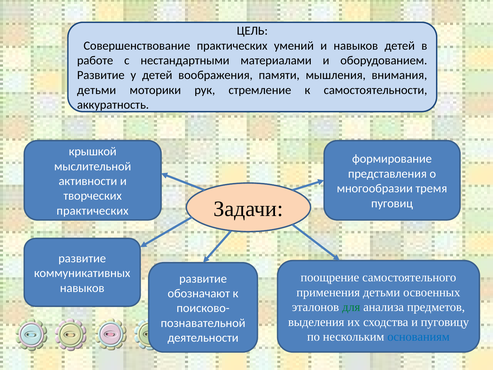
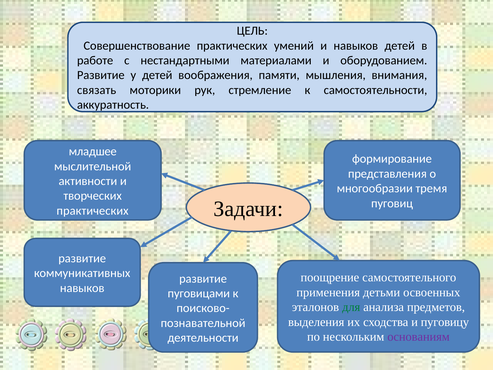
детьми: детьми -> связать (97, 90)
крышкой: крышкой -> младшее (93, 151)
обозначают: обозначают -> пуговицами (199, 293)
основаниям colour: blue -> purple (419, 337)
